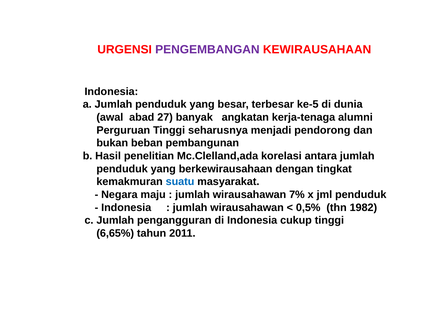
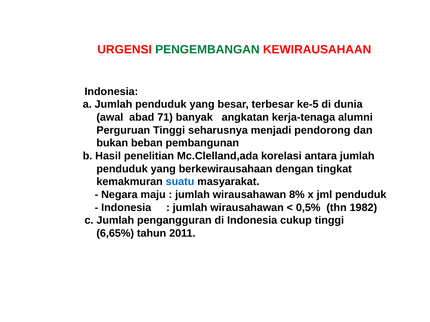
PENGEMBANGAN colour: purple -> green (207, 50)
27: 27 -> 71 (165, 118)
7%: 7% -> 8% (297, 195)
